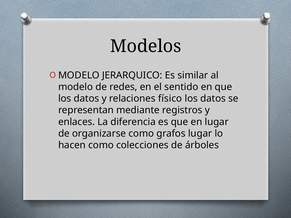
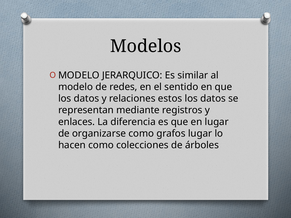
físico: físico -> estos (170, 99)
